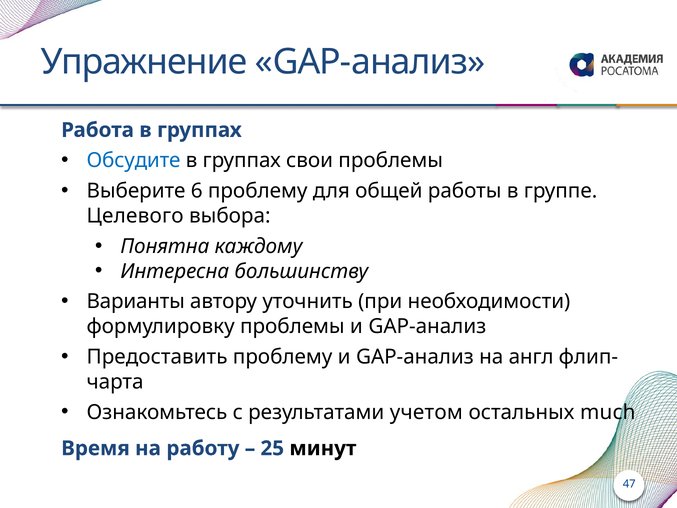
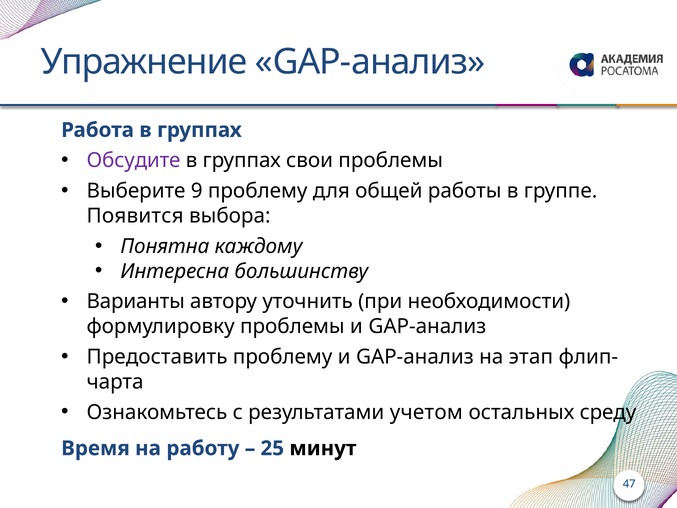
Обсудите colour: blue -> purple (134, 160)
6: 6 -> 9 (197, 191)
Целевого: Целевого -> Появится (135, 216)
англ: англ -> этап (531, 357)
much: much -> среду (608, 412)
